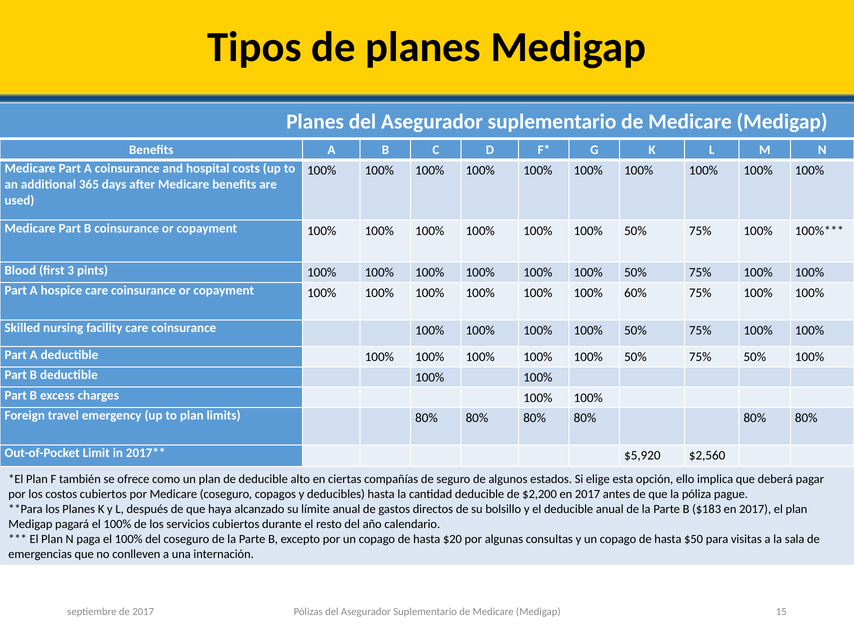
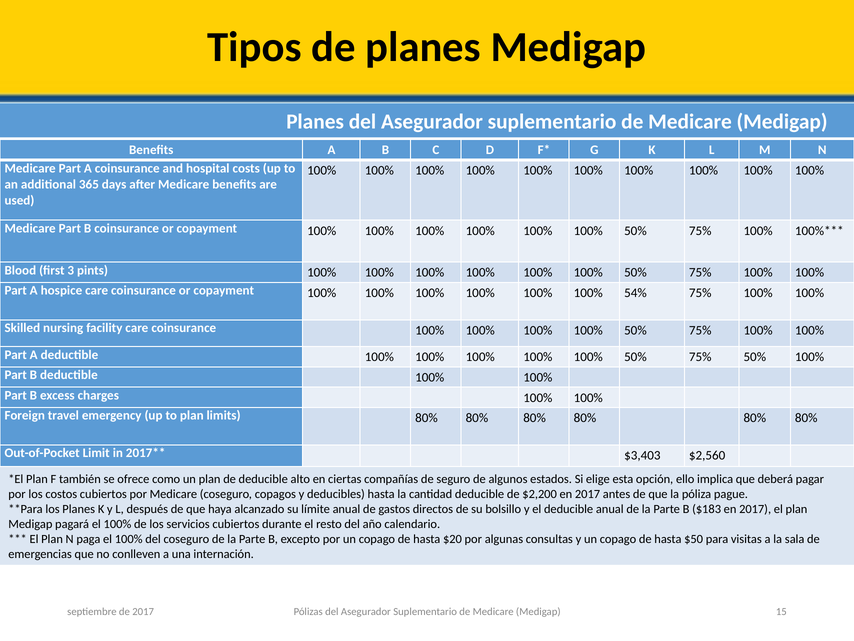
60%: 60% -> 54% (635, 293)
$5,920: $5,920 -> $3,403 (642, 455)
